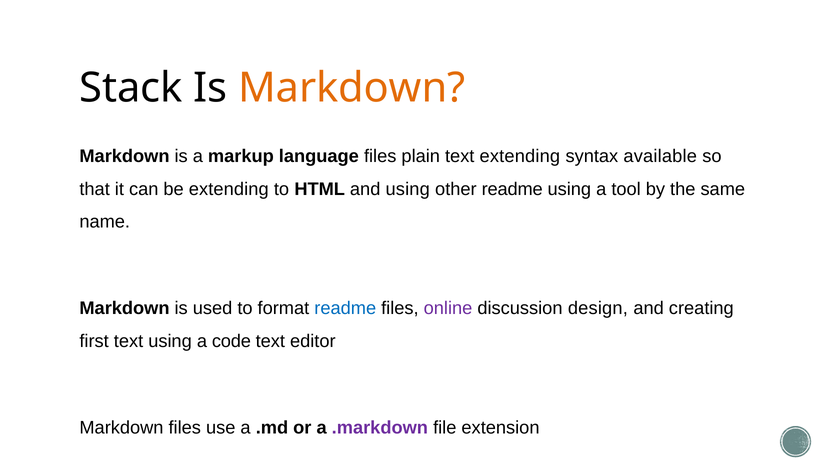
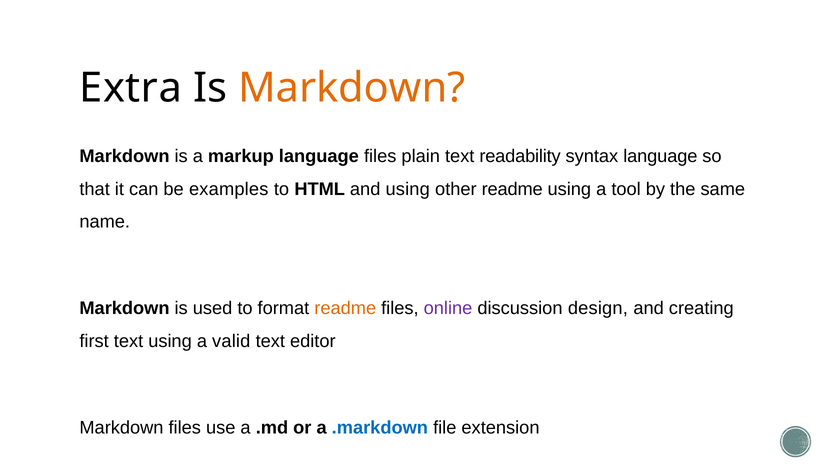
Stack: Stack -> Extra (131, 88)
text extending: extending -> readability (520, 156)
syntax available: available -> language (660, 156)
be extending: extending -> examples (229, 189)
readme colour: blue -> orange (345, 308)
code: code -> valid (231, 341)
.markdown colour: purple -> blue (380, 428)
